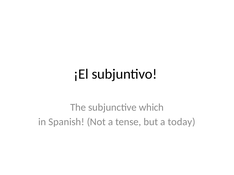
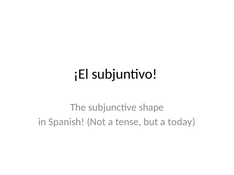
which: which -> shape (151, 108)
